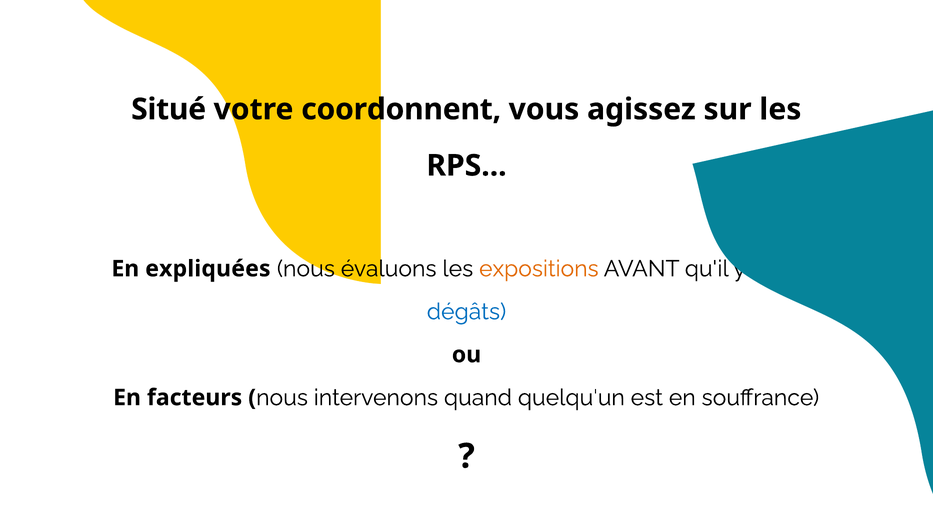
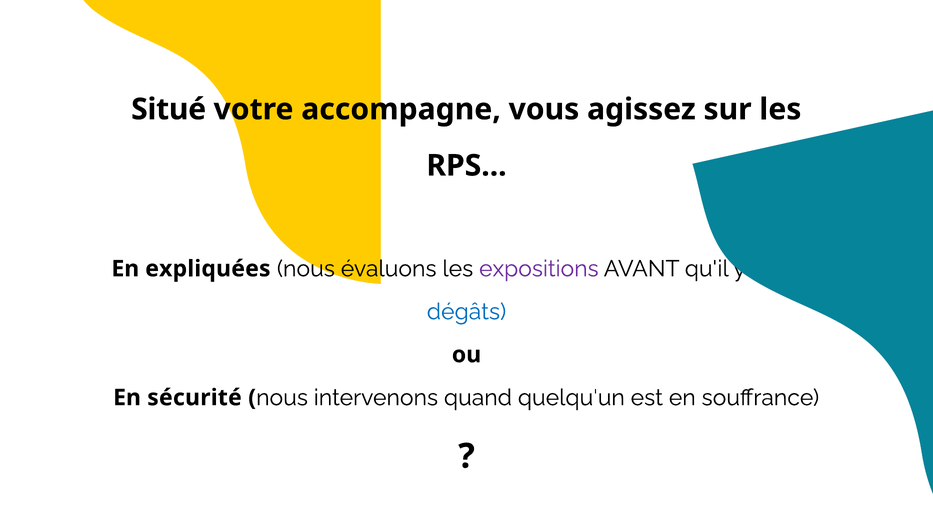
coordonnent: coordonnent -> accompagne (401, 109)
expositions colour: orange -> purple (539, 269)
facteurs: facteurs -> sécurité (194, 398)
